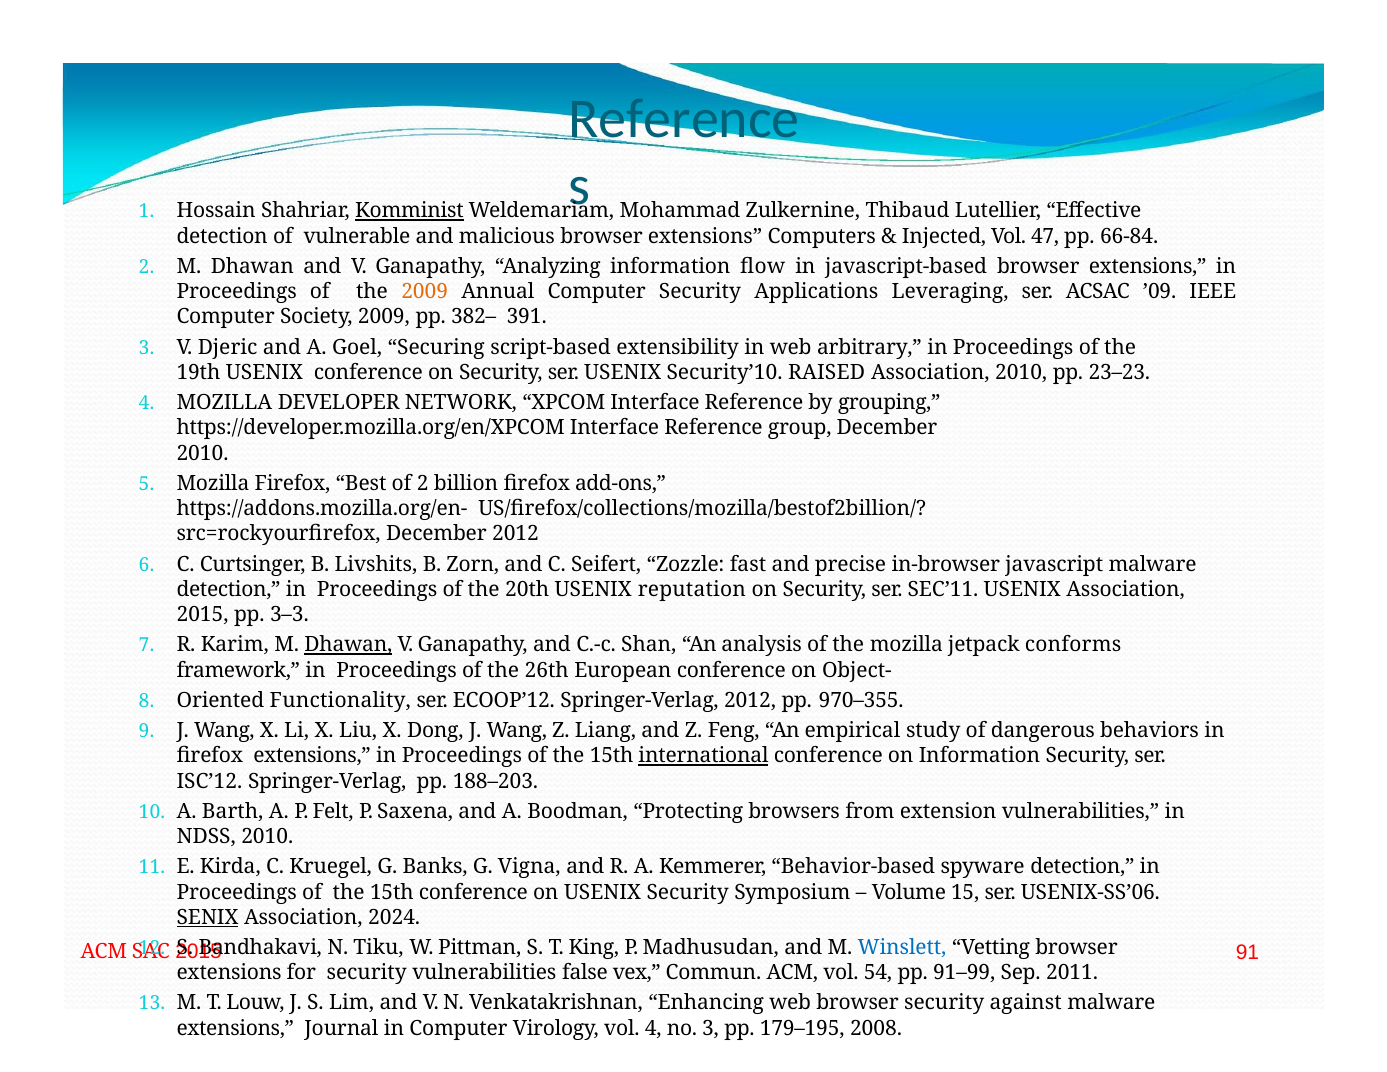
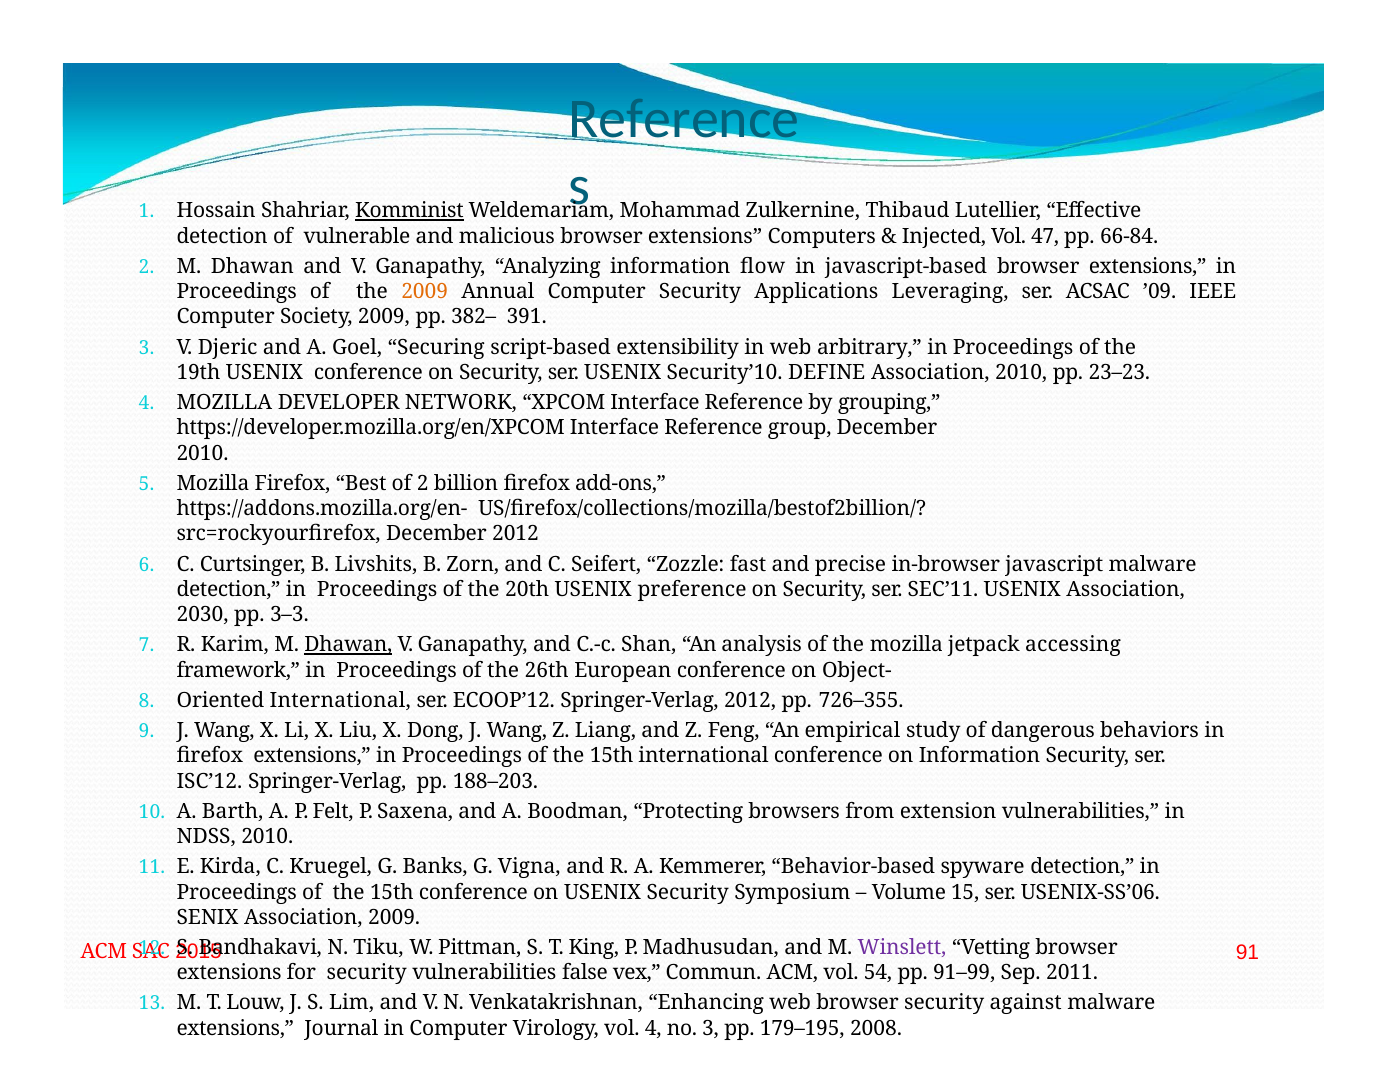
RAISED: RAISED -> DEFINE (827, 372)
reputation: reputation -> preference (692, 589)
2015: 2015 -> 2030 (203, 614)
conforms: conforms -> accessing (1073, 645)
Oriented Functionality: Functionality -> International (340, 700)
970–355: 970–355 -> 726–355 (861, 700)
international underline: present -> none (704, 756)
SENIX underline: present -> none (208, 917)
Association 2024: 2024 -> 2009 (394, 917)
Winslett colour: blue -> purple (902, 947)
